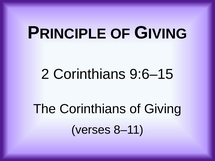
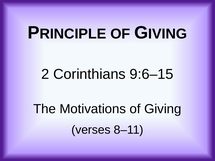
The Corinthians: Corinthians -> Motivations (93, 109)
